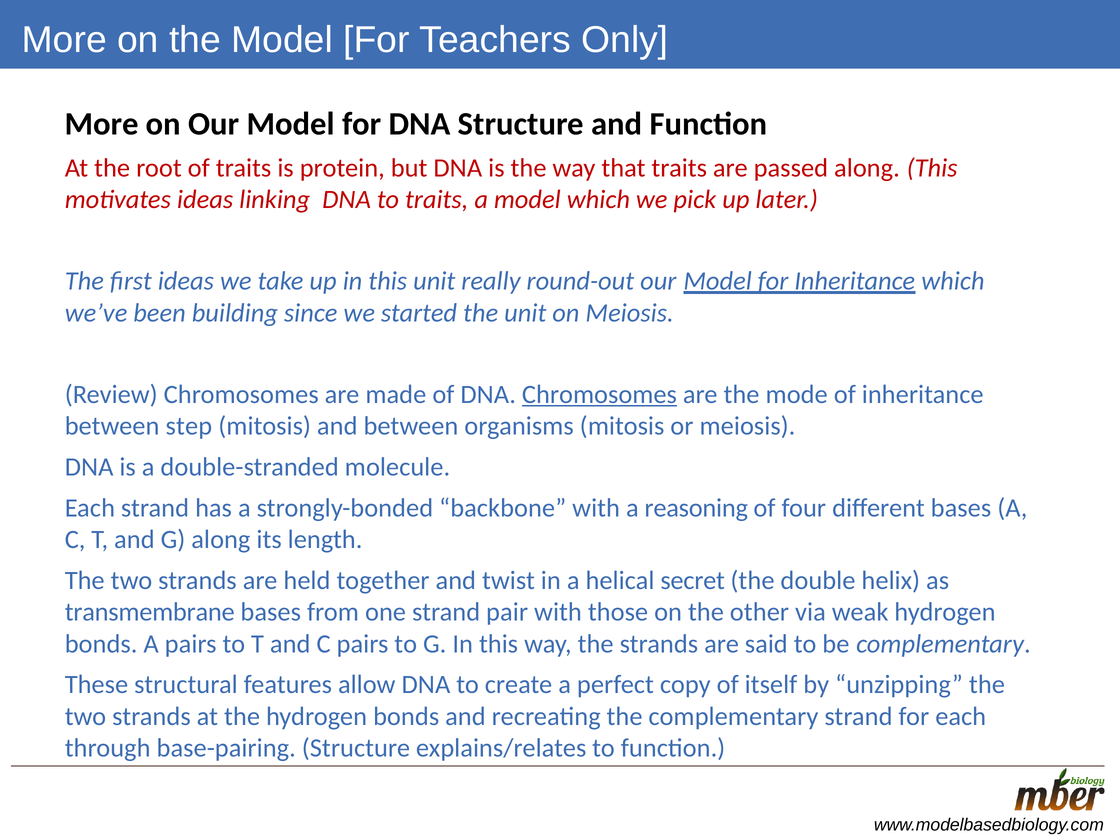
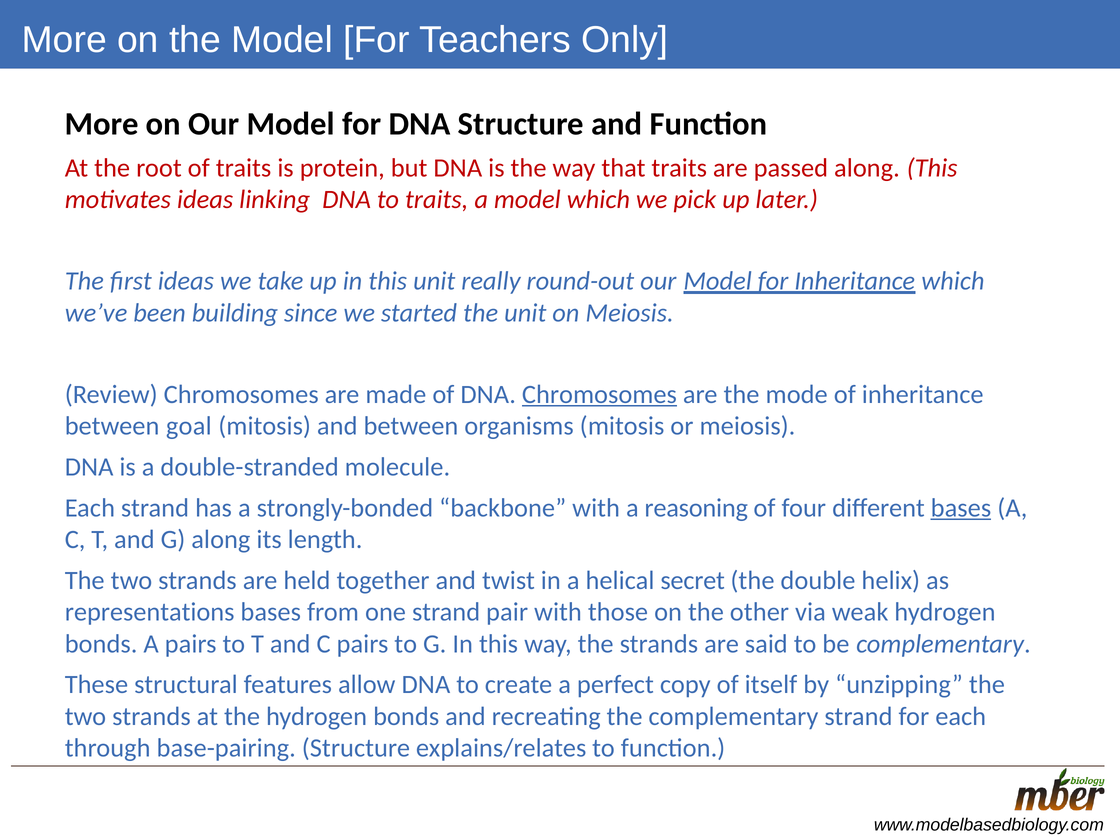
step: step -> goal (189, 426)
bases underline: none -> present (961, 508)
transmembrane: transmembrane -> representations (150, 612)
